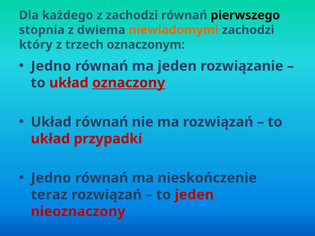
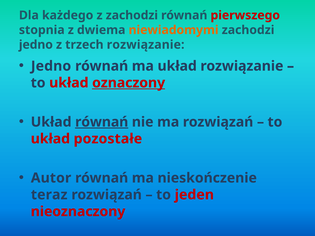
pierwszego colour: black -> red (245, 15)
który: który -> jedno (36, 45)
trzech oznaczonym: oznaczonym -> rozwiązanie (146, 45)
ma jeden: jeden -> układ (177, 66)
równań underline: none -> present (102, 122)
przypadki: przypadki -> pozostałe (108, 139)
Jedno: Jedno -> Autor (51, 178)
